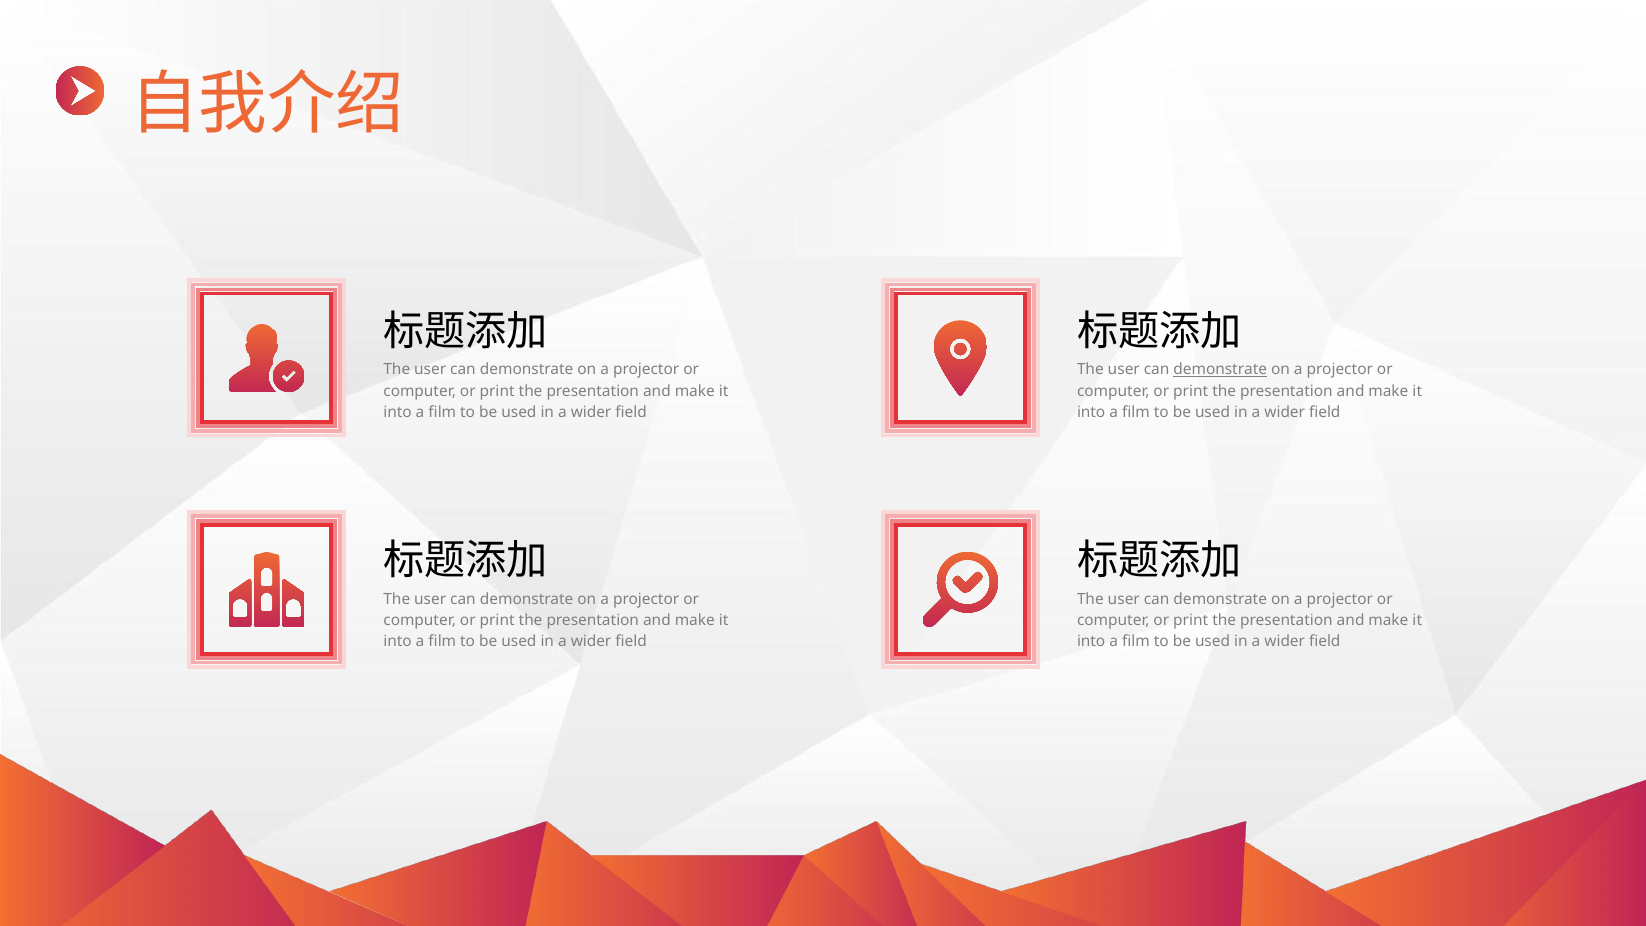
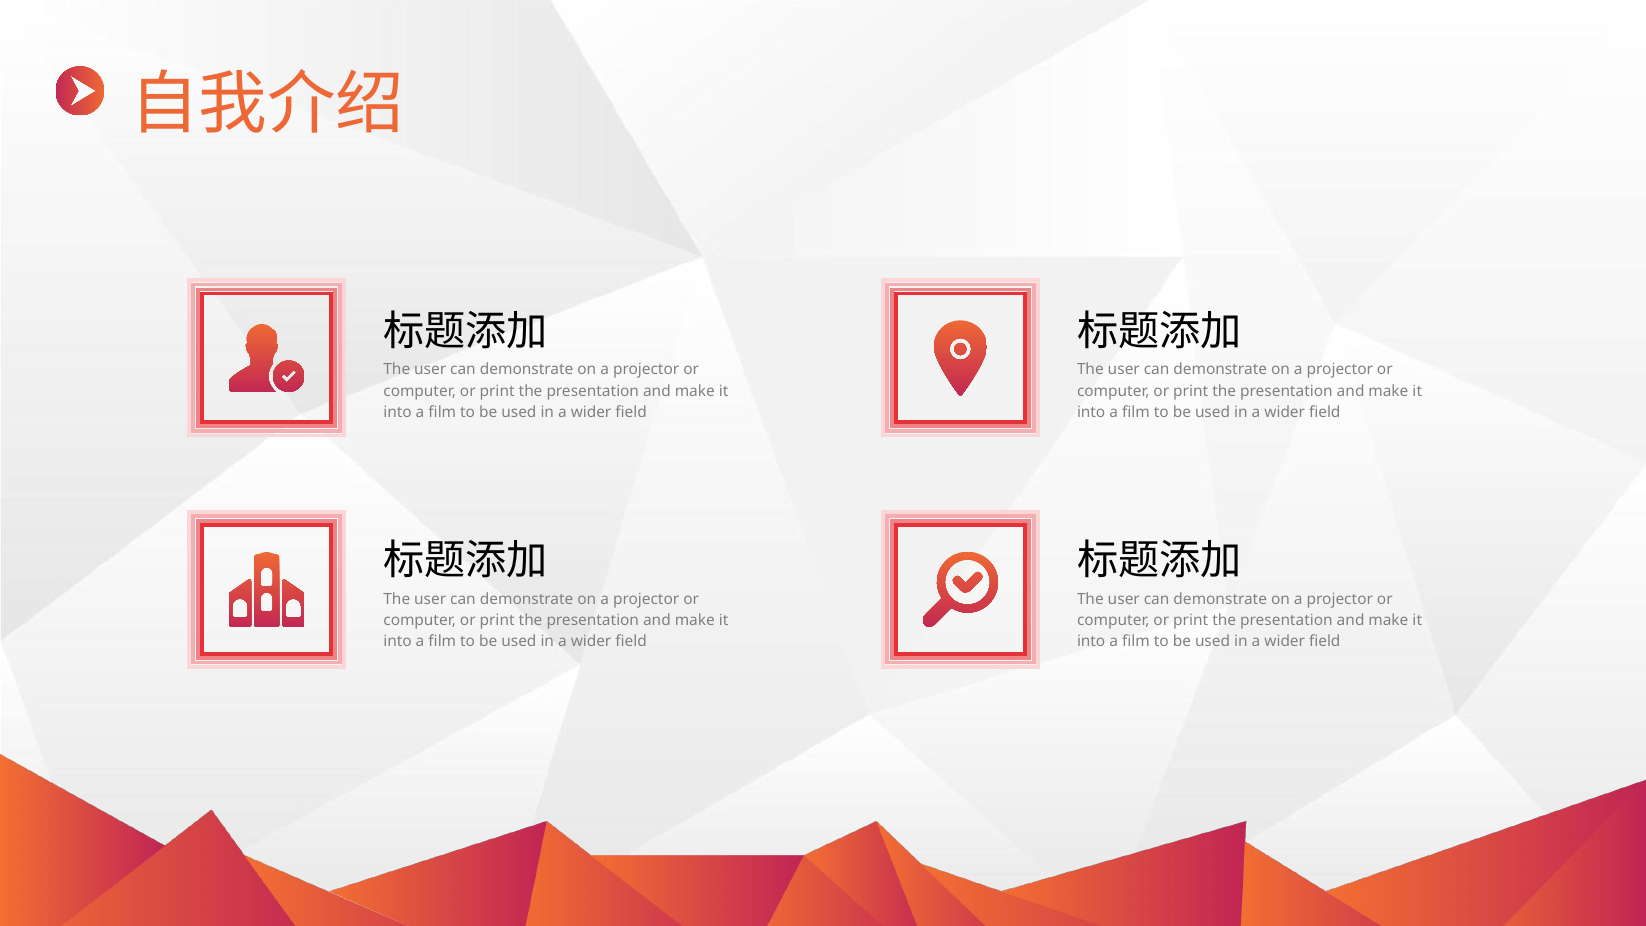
demonstrate underline: present -> none (1220, 370)
